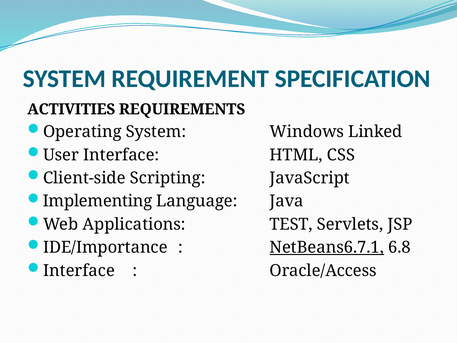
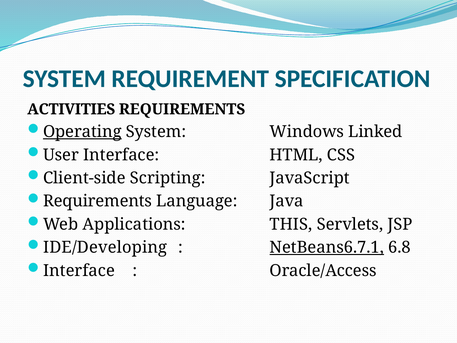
Operating underline: none -> present (82, 132)
Implementing: Implementing -> Requirements (98, 201)
TEST: TEST -> THIS (291, 224)
IDE/Importance: IDE/Importance -> IDE/Developing (105, 247)
